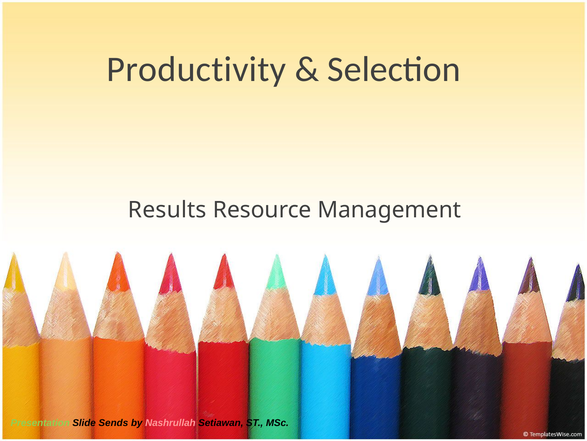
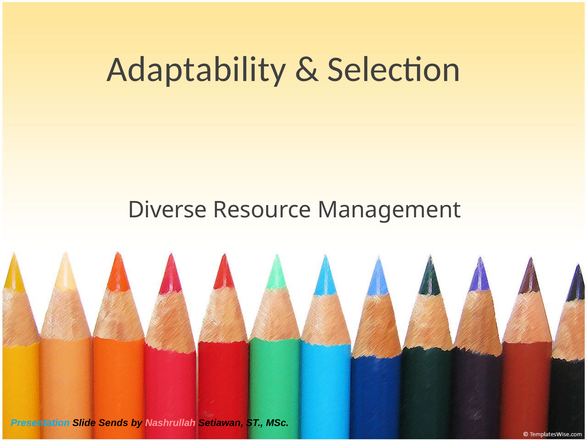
Productivity: Productivity -> Adaptability (196, 69)
Results: Results -> Diverse (167, 210)
Presentation colour: light green -> light blue (40, 422)
